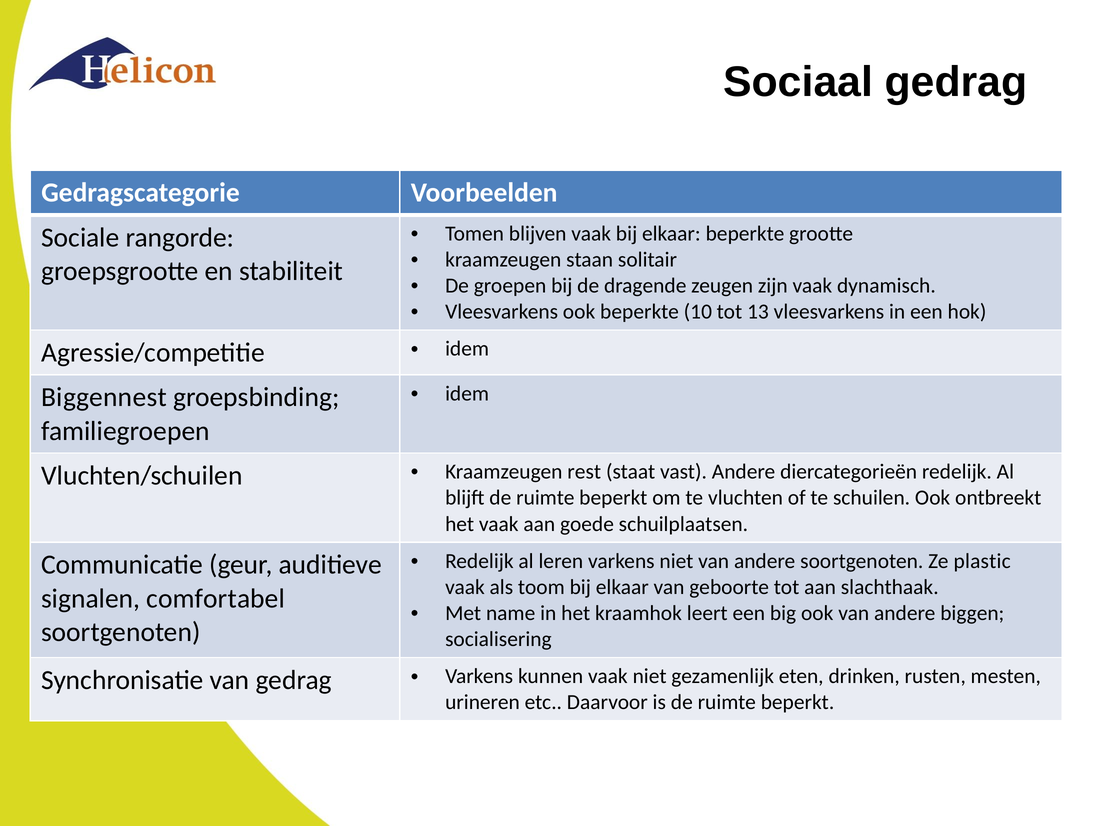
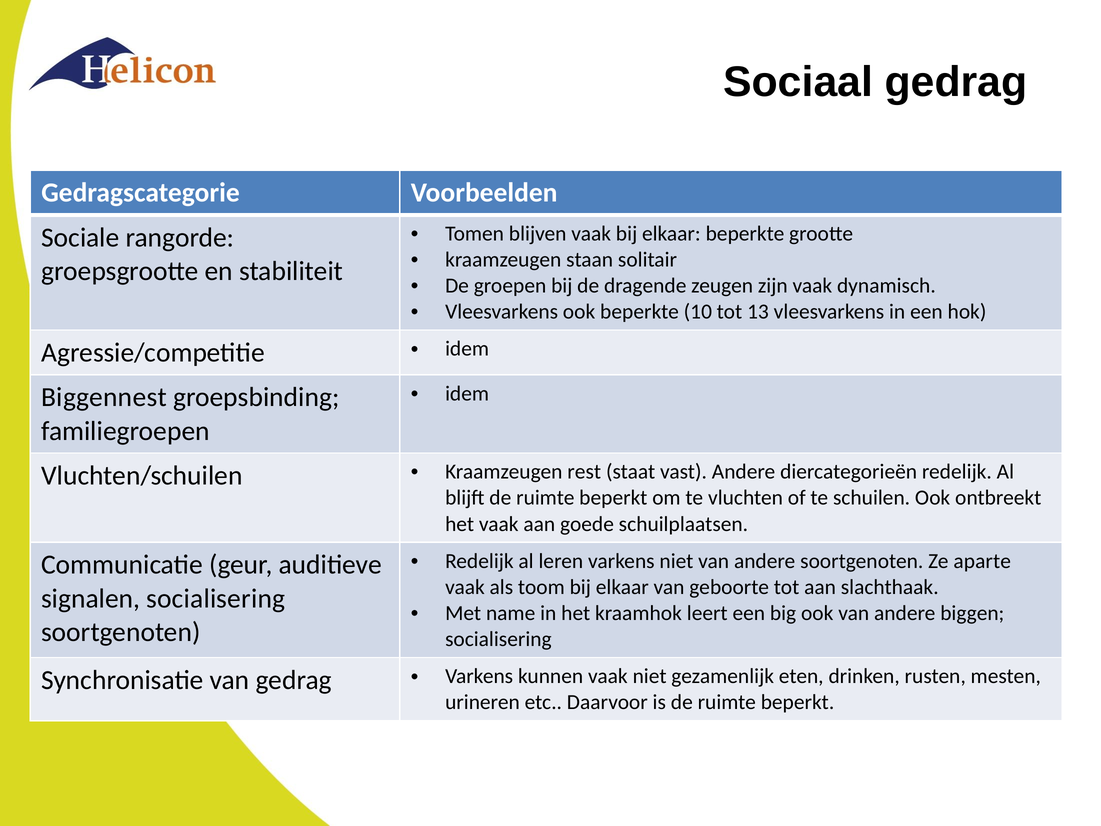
plastic: plastic -> aparte (982, 561)
signalen comfortabel: comfortabel -> socialisering (216, 598)
